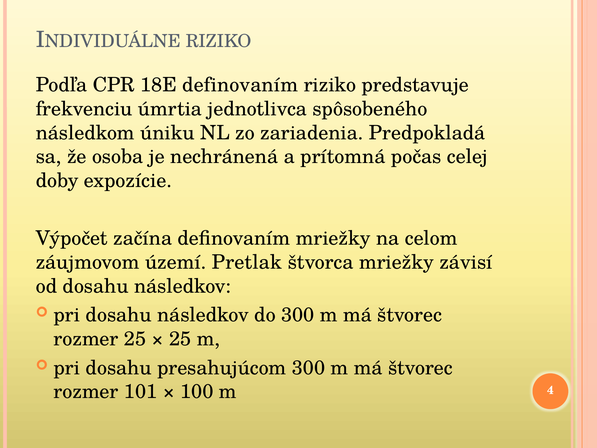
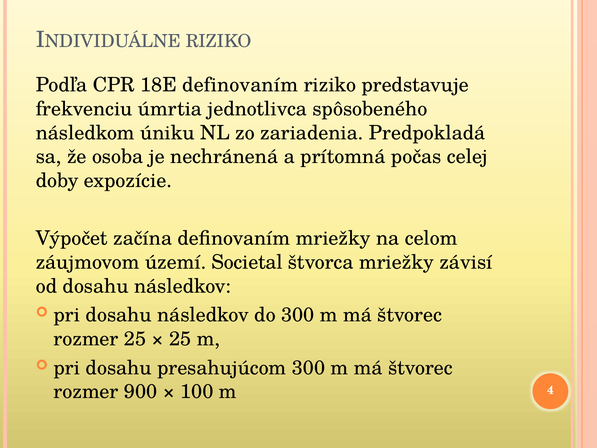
Pretlak: Pretlak -> Societal (247, 262)
101: 101 -> 900 (141, 391)
